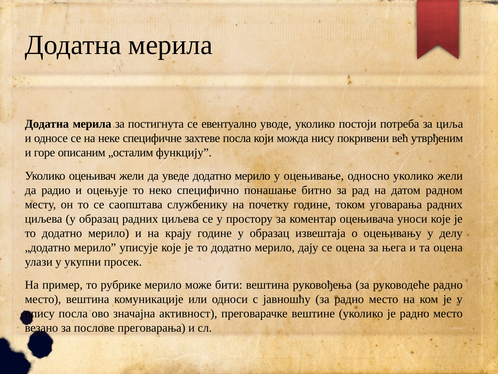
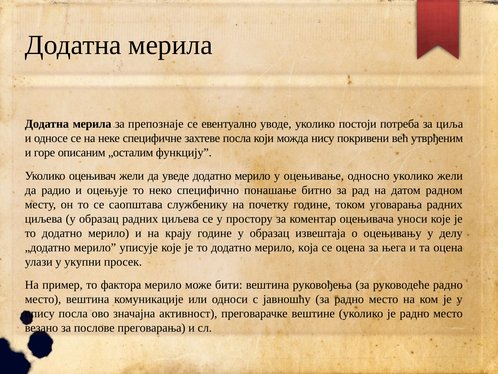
постигнута: постигнута -> препознаје (156, 124)
дају: дају -> која (308, 247)
рубрике: рубрике -> фактора (121, 285)
